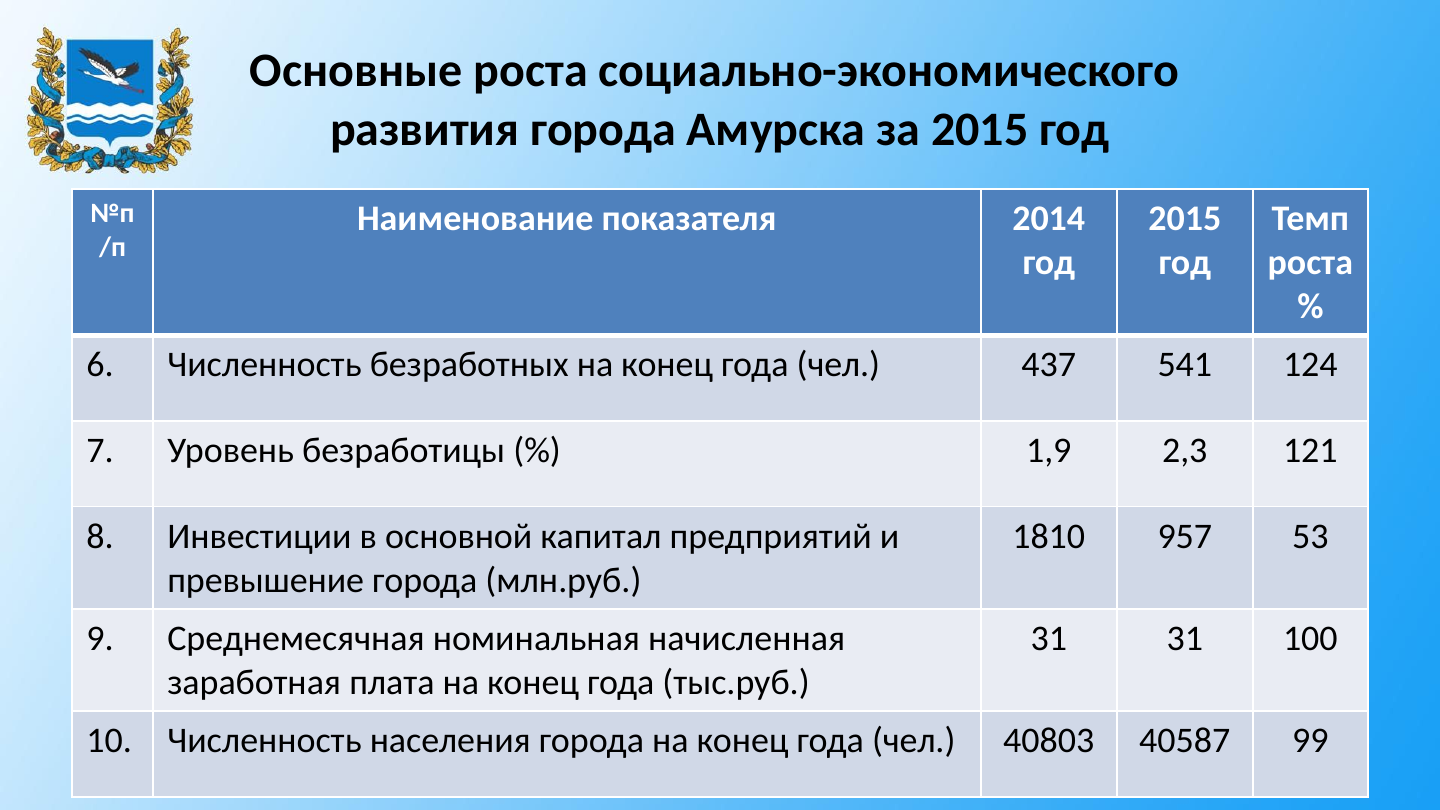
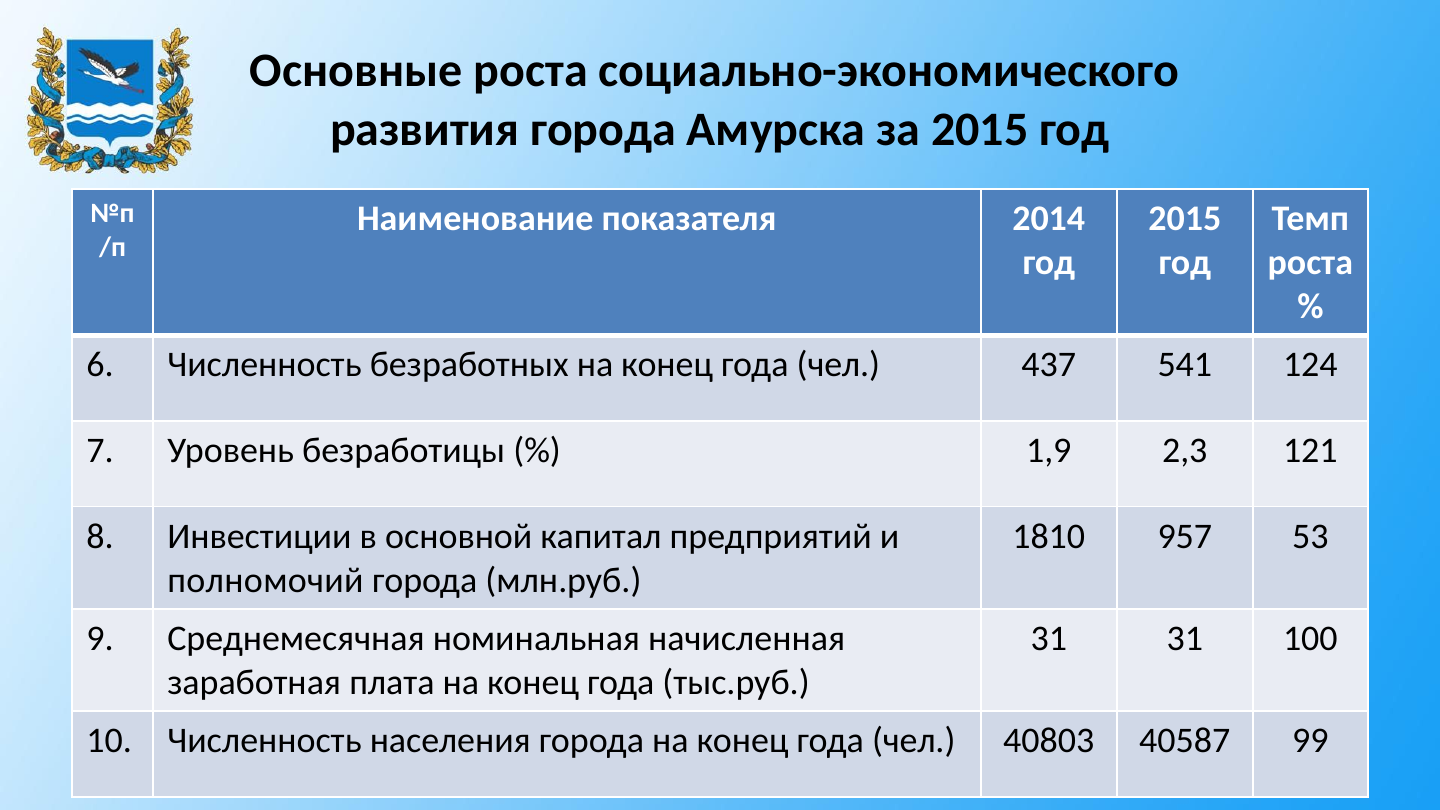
превышение: превышение -> полномочий (265, 580)
